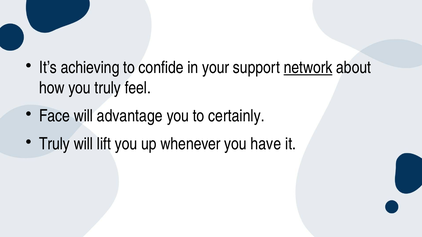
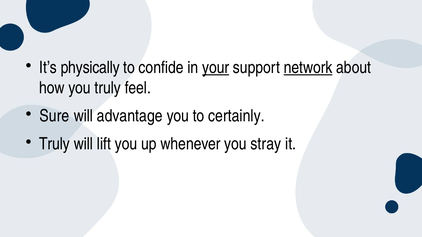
achieving: achieving -> physically (90, 68)
your underline: none -> present (216, 68)
Face: Face -> Sure (54, 116)
have: have -> stray (266, 144)
